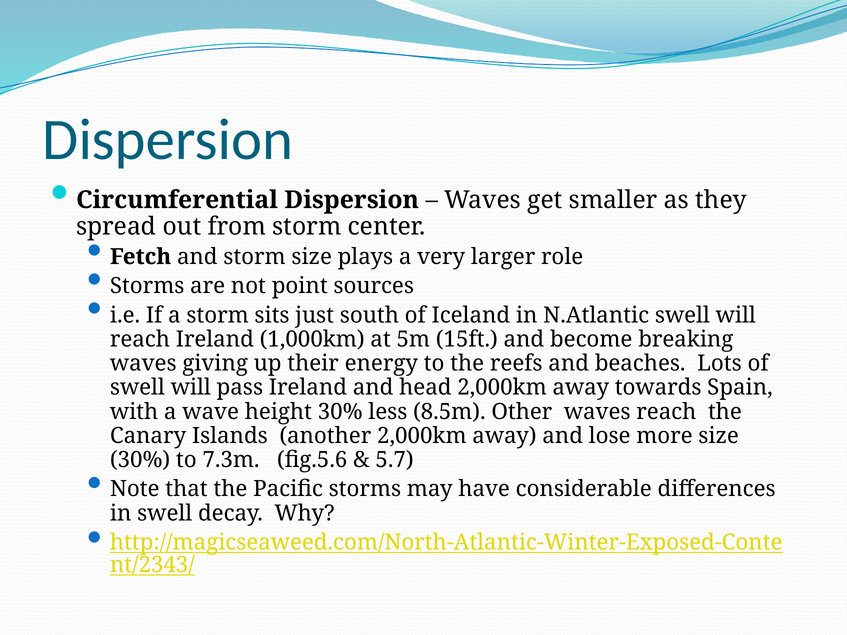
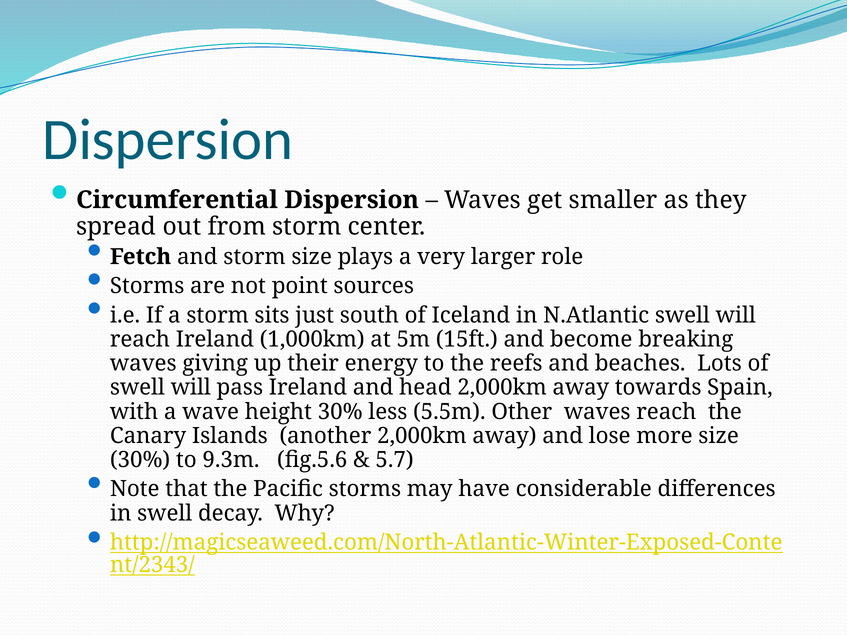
8.5m: 8.5m -> 5.5m (449, 412)
7.3m: 7.3m -> 9.3m (231, 460)
